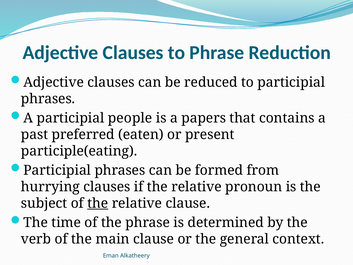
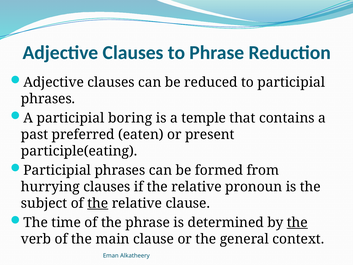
people: people -> boring (130, 118)
papers: papers -> temple (204, 118)
the underline: none -> present (297, 222)
